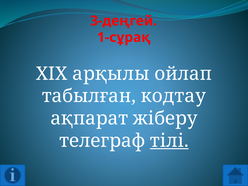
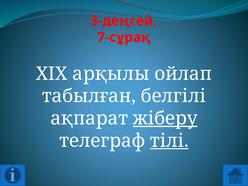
1-сұрақ: 1-сұрақ -> 7-сұрақ (124, 37)
кодтау: кодтау -> белгілі (173, 96)
жіберу underline: none -> present (165, 118)
